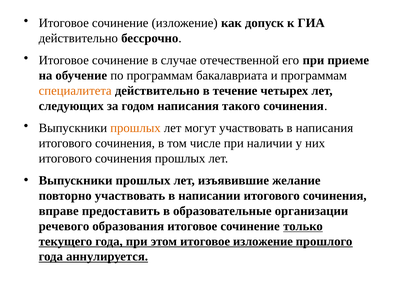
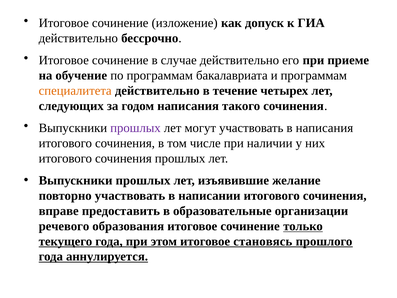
случае отечественной: отечественной -> действительно (239, 60)
прошлых colour: orange -> purple (135, 128)
итоговое изложение: изложение -> становясь (263, 241)
